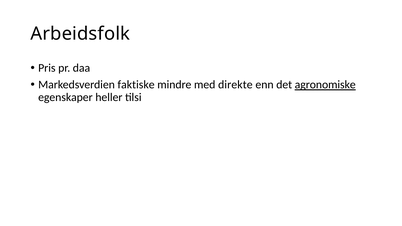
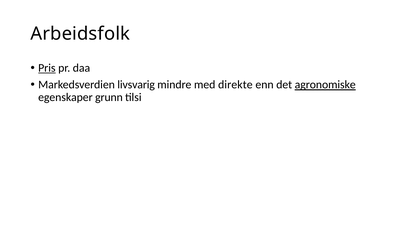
Pris underline: none -> present (47, 68)
faktiske: faktiske -> livsvarig (136, 85)
heller: heller -> grunn (109, 97)
